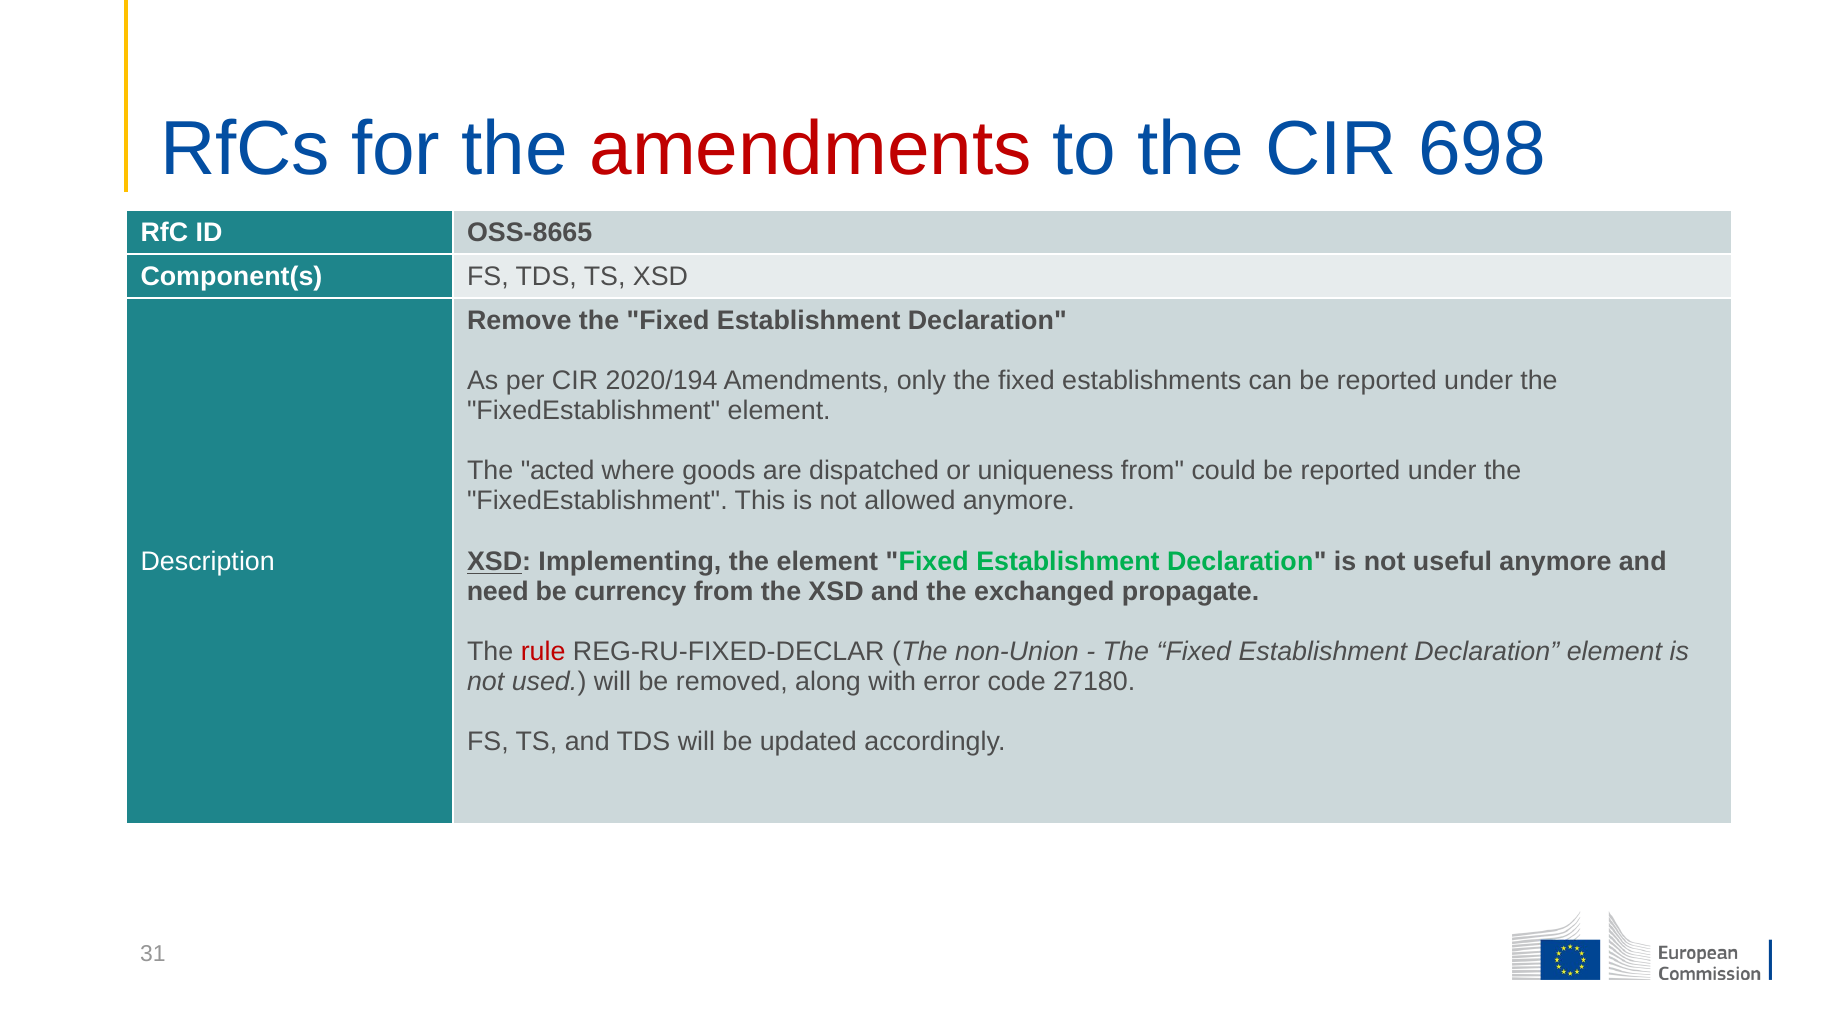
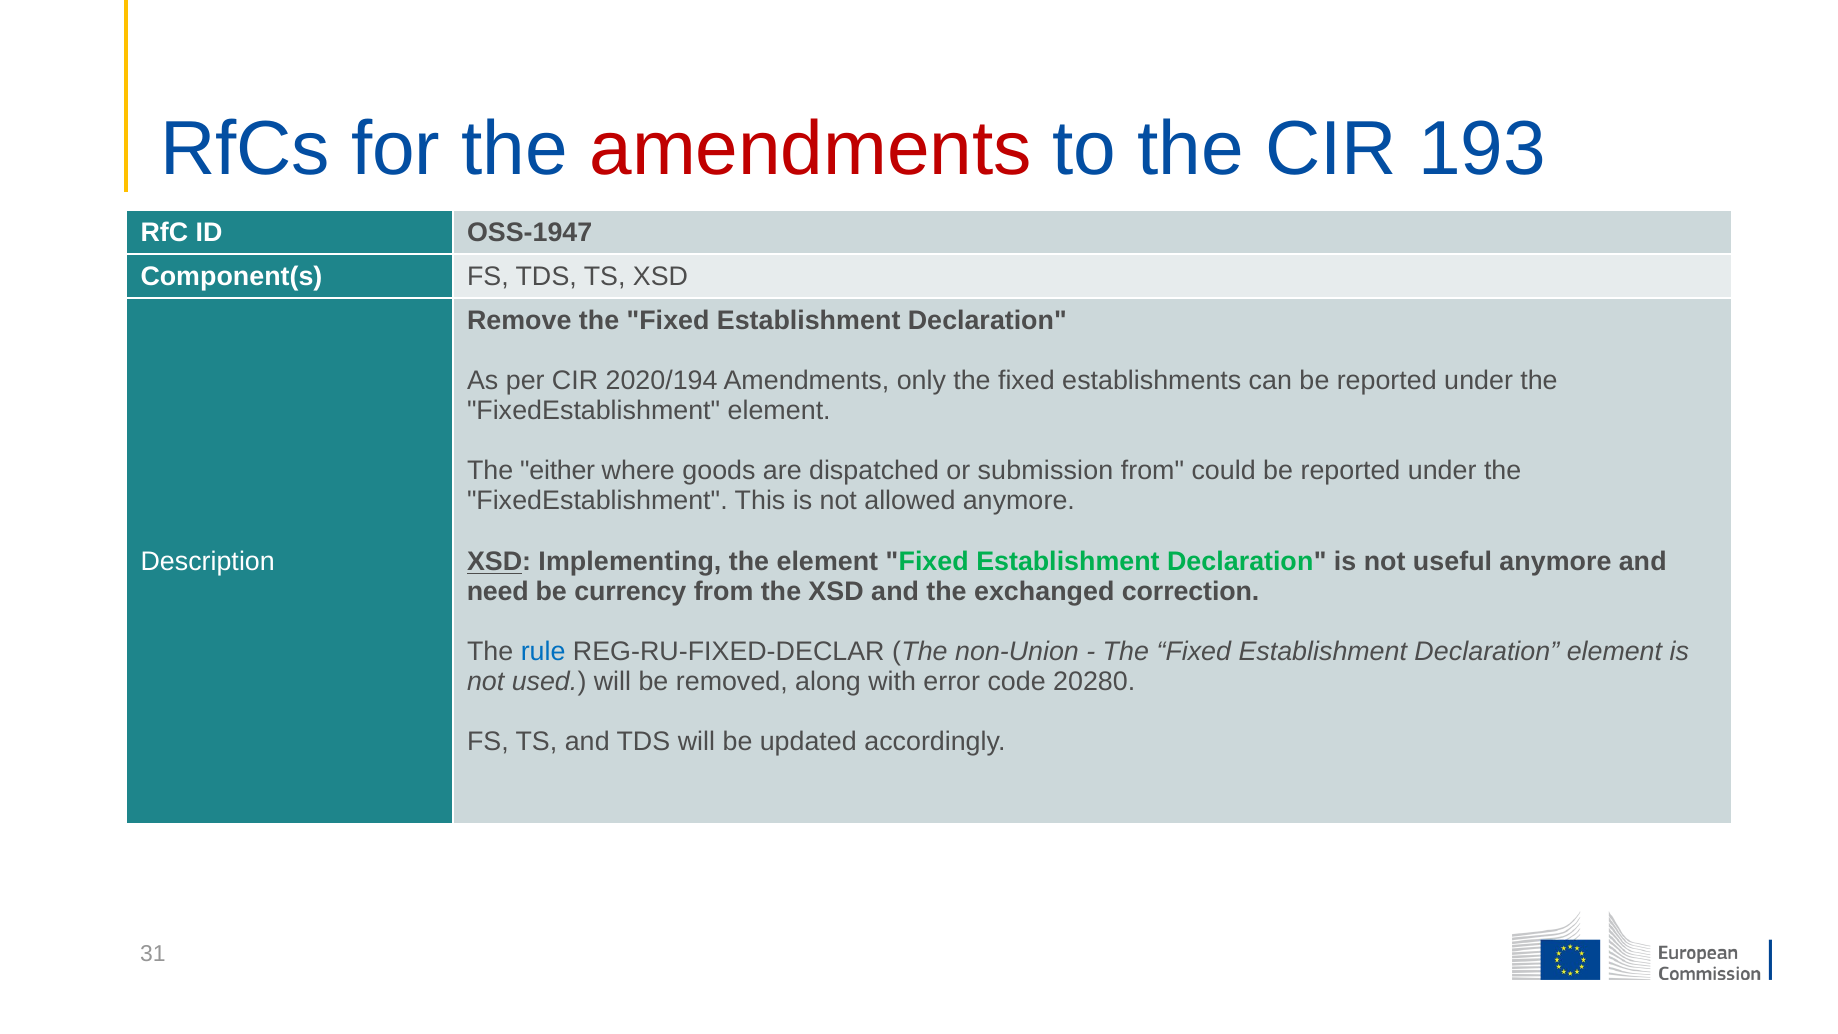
698: 698 -> 193 (1482, 149)
OSS-8665: OSS-8665 -> OSS-1947 (530, 232)
acted: acted -> either (558, 471)
uniqueness: uniqueness -> submission (1045, 471)
propagate: propagate -> correction (1191, 591)
rule colour: red -> blue (543, 652)
27180: 27180 -> 20280 (1094, 682)
